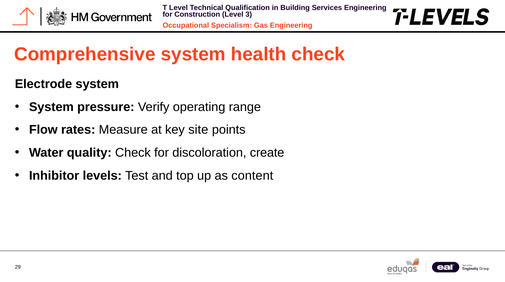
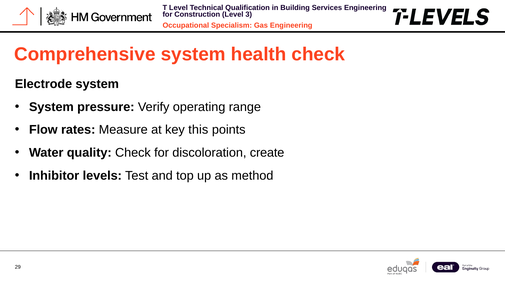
site: site -> this (198, 130)
content: content -> method (252, 176)
